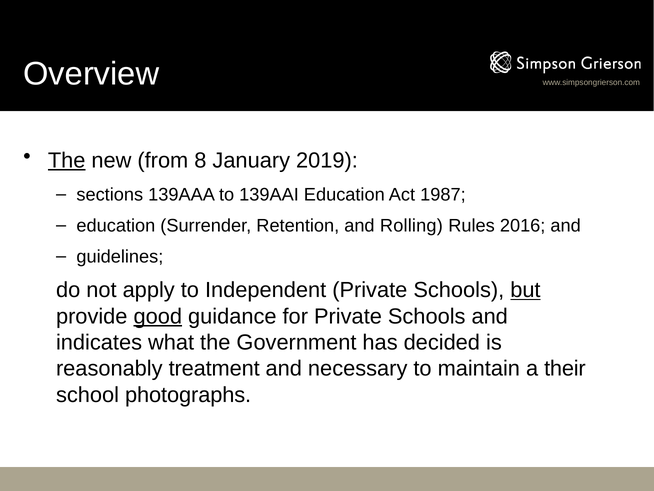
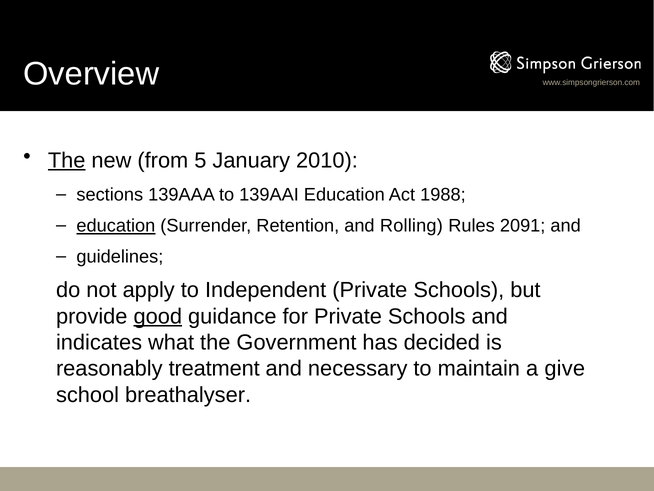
8: 8 -> 5 (200, 160)
2019: 2019 -> 2010 (327, 160)
1987: 1987 -> 1988 (443, 195)
education underline: none -> present (116, 226)
2016: 2016 -> 2091 (523, 226)
but underline: present -> none (525, 290)
their: their -> give (565, 368)
photographs: photographs -> breathalyser (188, 395)
